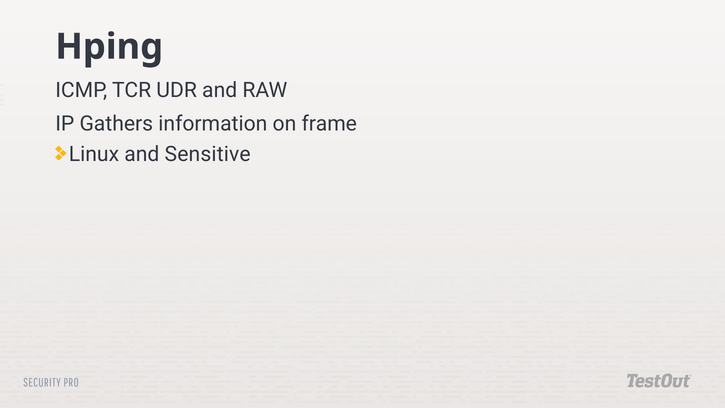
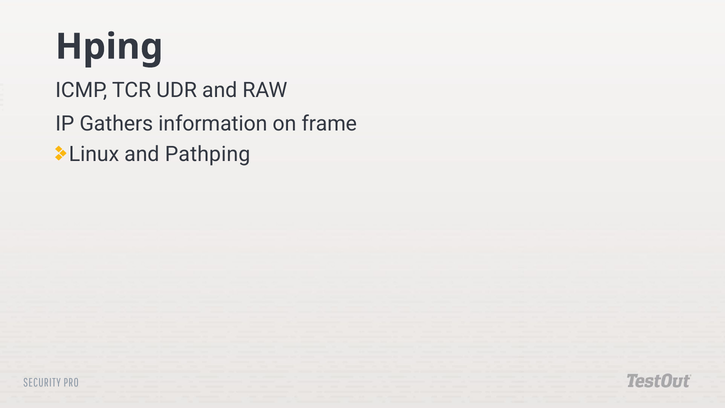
Sensitive: Sensitive -> Pathping (208, 154)
